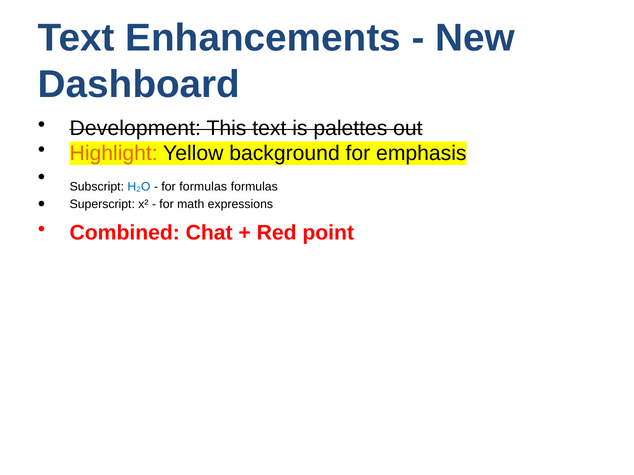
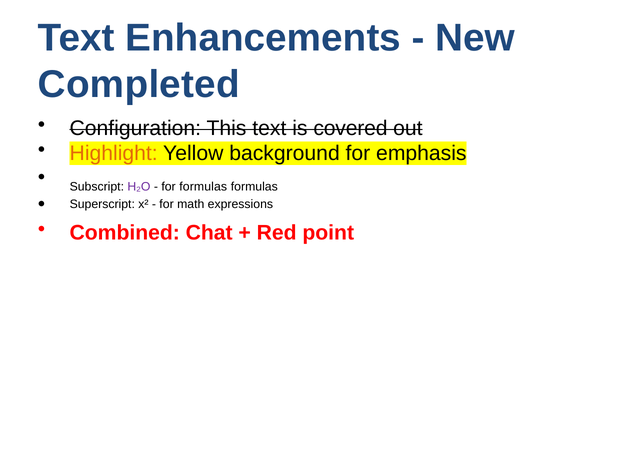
Dashboard: Dashboard -> Completed (139, 85)
Development: Development -> Configuration (135, 128)
palettes: palettes -> covered (350, 128)
H₂O colour: blue -> purple (139, 187)
